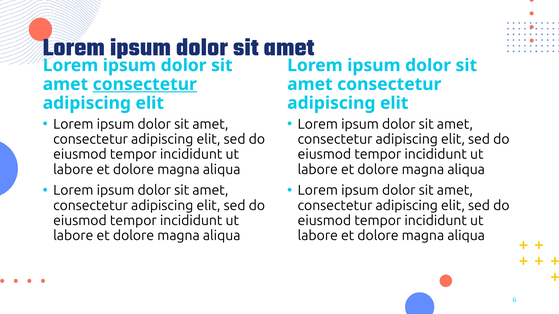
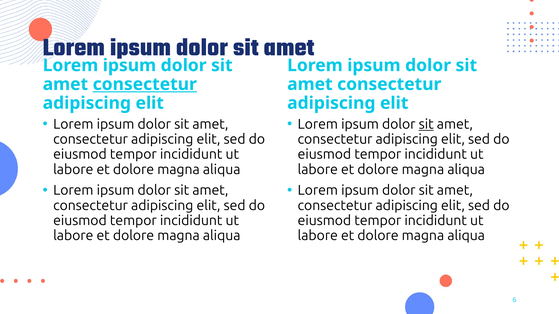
sit underline: none -> present (426, 124)
